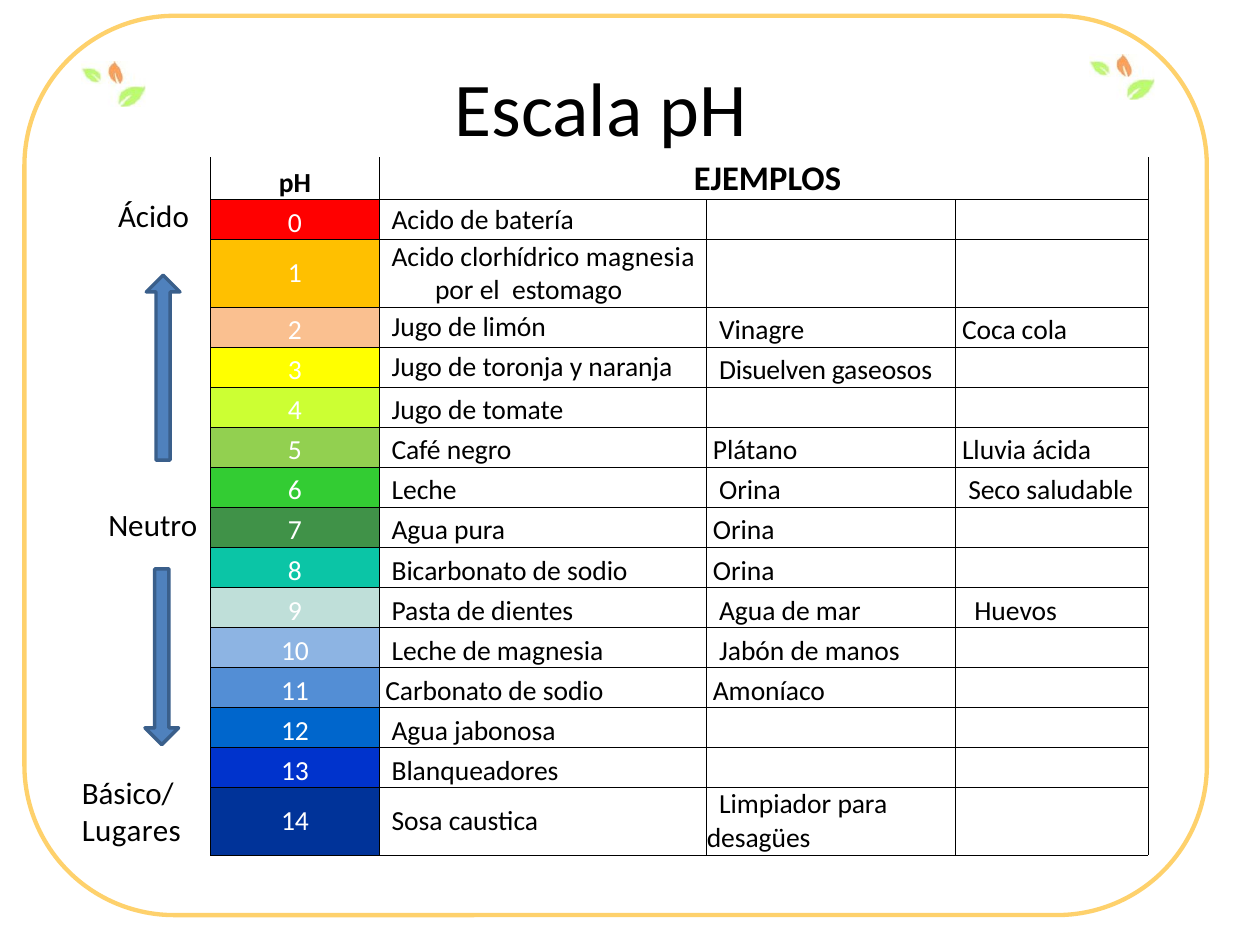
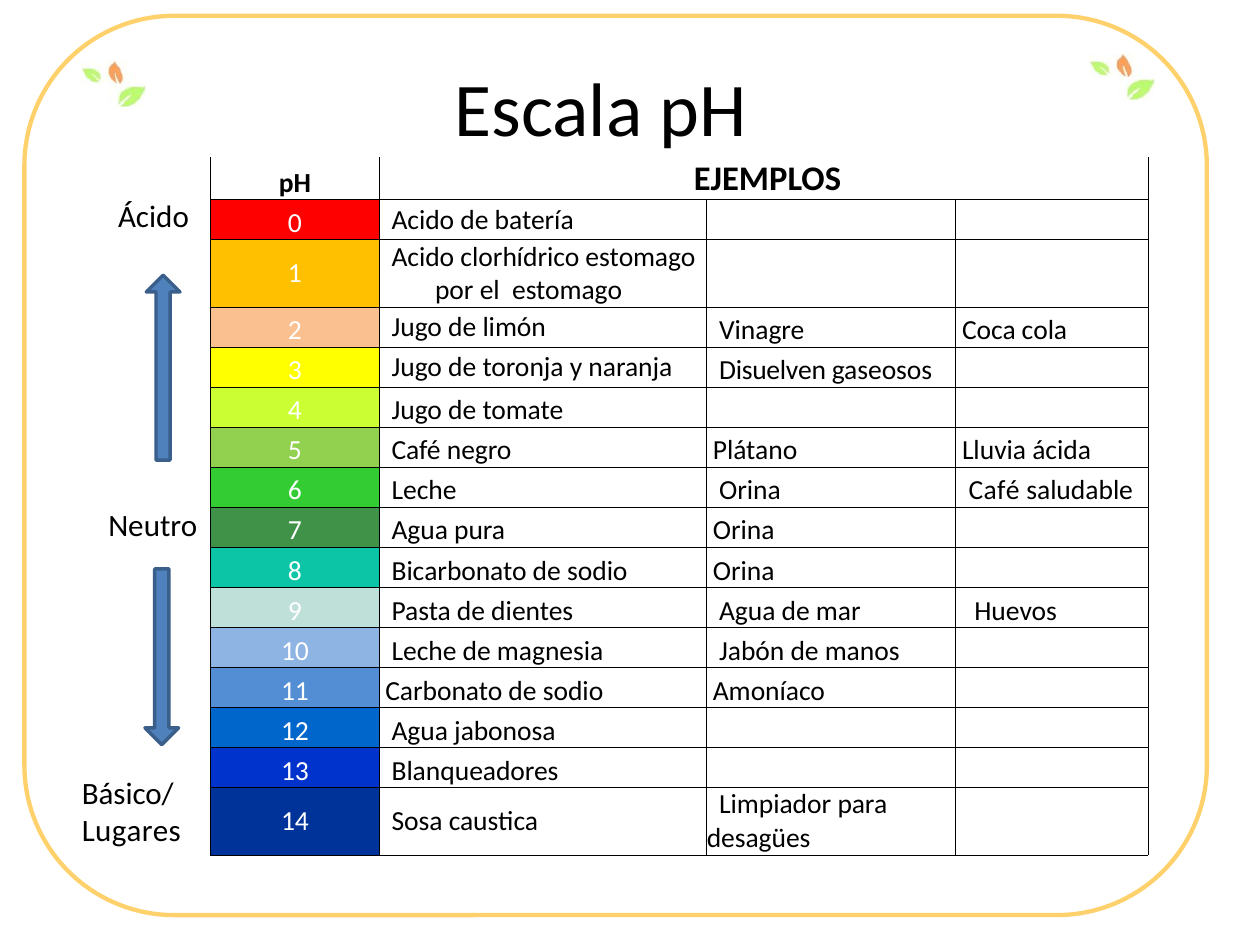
clorhídrico magnesia: magnesia -> estomago (640, 257)
Orina Seco: Seco -> Café (994, 491)
